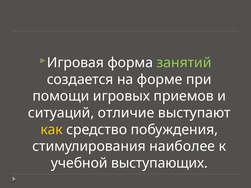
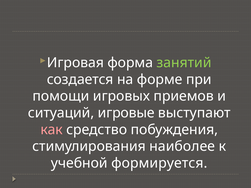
отличие: отличие -> игровые (126, 113)
как colour: yellow -> pink (52, 130)
выступающих: выступающих -> формируется (159, 163)
